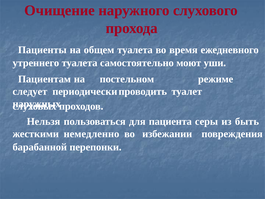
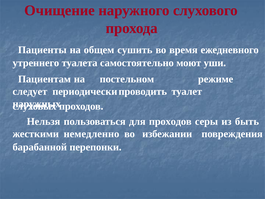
общем туалета: туалета -> сушить (135, 50)
для пациента: пациента -> проходов (170, 121)
